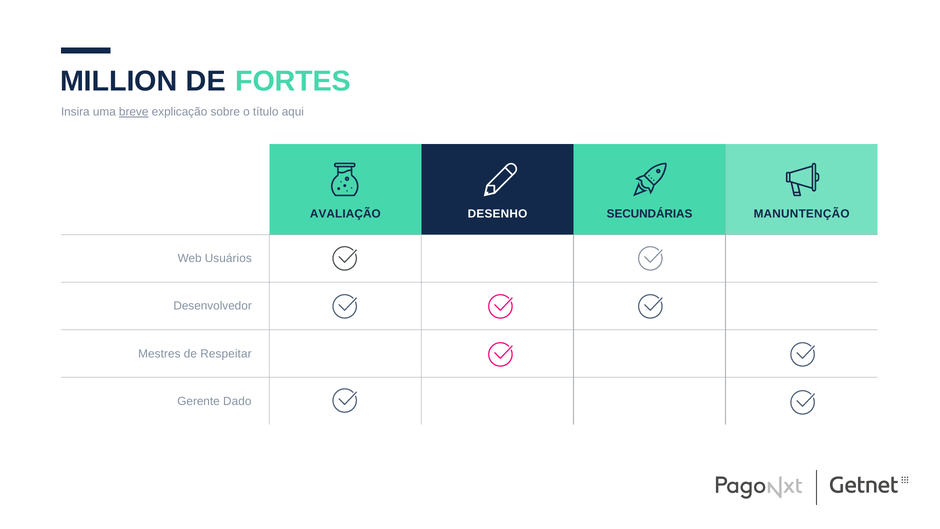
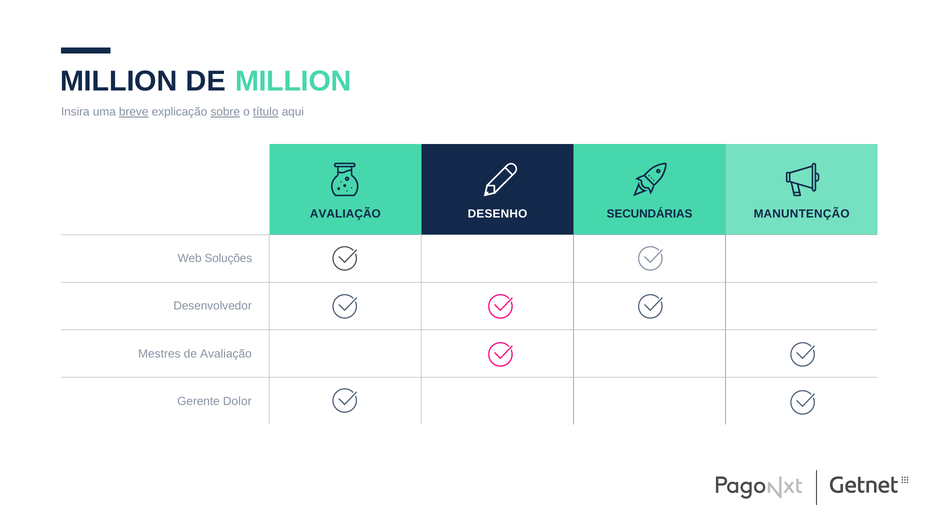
DE FORTES: FORTES -> MILLION (293, 81)
sobre underline: none -> present (225, 112)
título underline: none -> present (266, 112)
Usuários: Usuários -> Soluções (228, 258)
de Respeitar: Respeitar -> Avaliação (226, 353)
Dado: Dado -> Dolor (237, 401)
